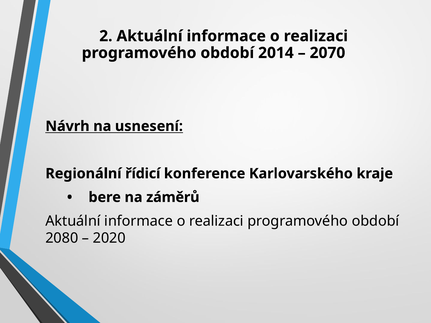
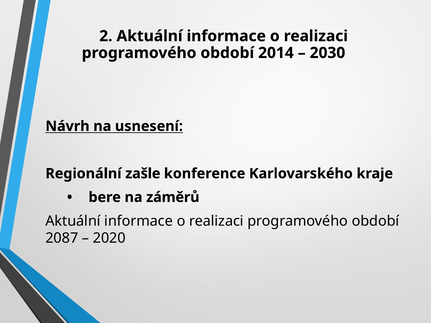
2070: 2070 -> 2030 (327, 53)
řídicí: řídicí -> zašle (143, 174)
2080: 2080 -> 2087 (62, 238)
